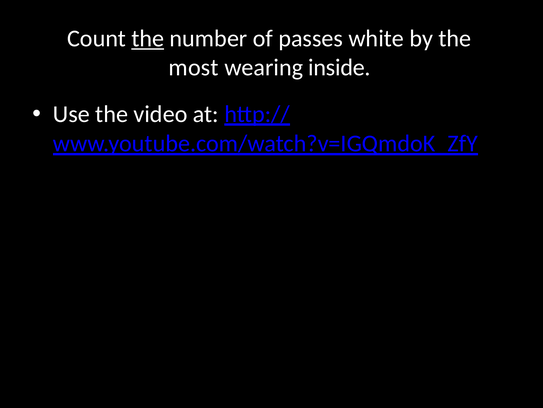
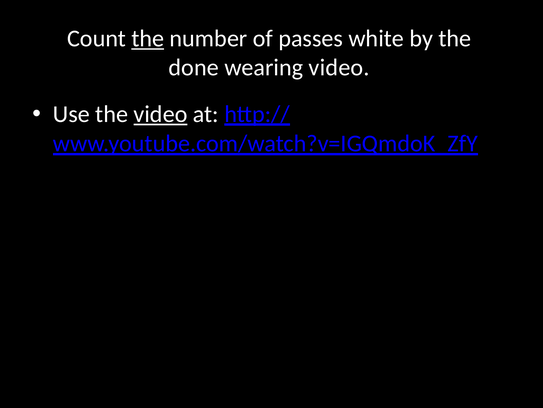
most: most -> done (194, 68)
wearing inside: inside -> video (339, 68)
video underline: none -> present (160, 114)
